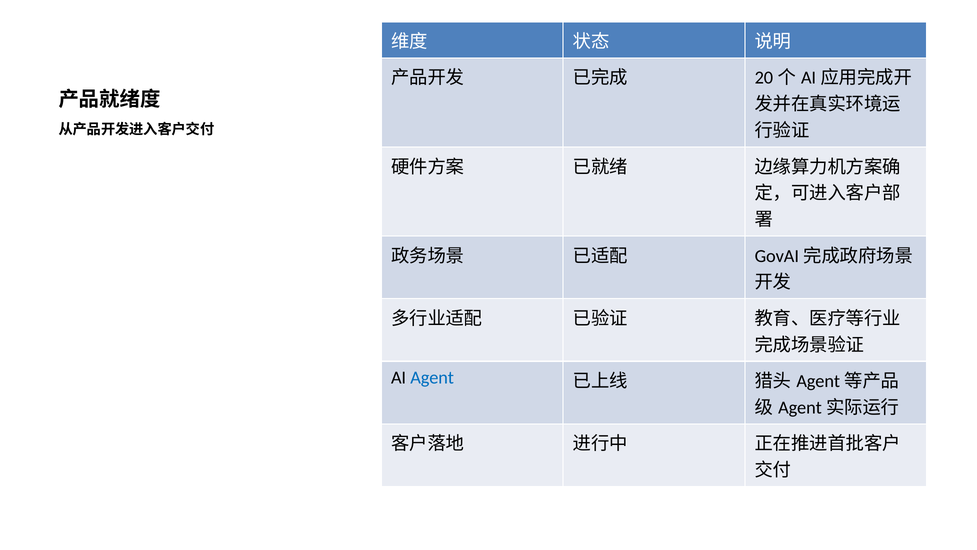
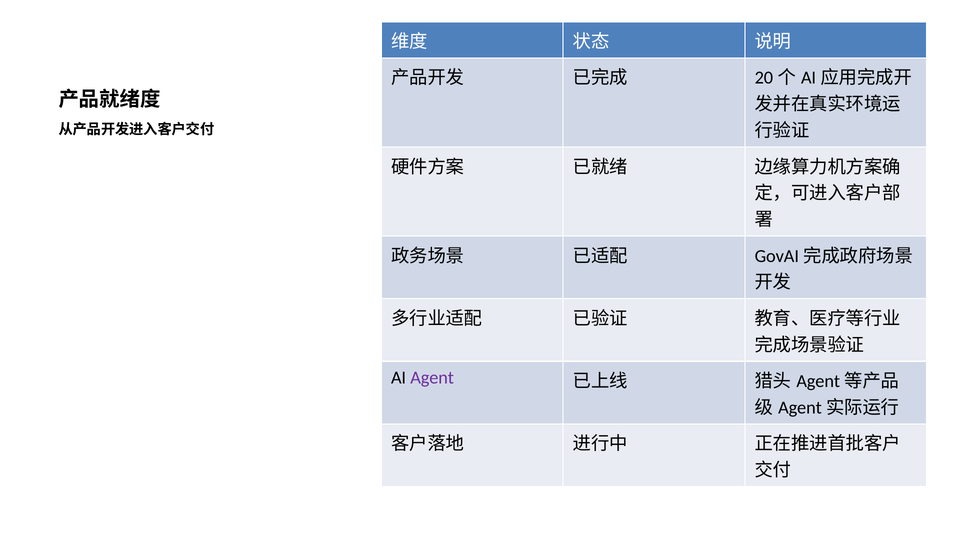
Agent colour: blue -> purple (432, 377)
